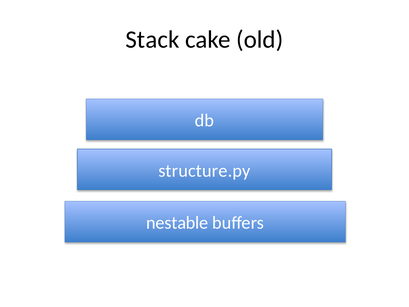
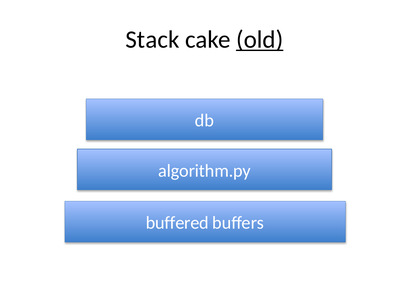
old underline: none -> present (260, 40)
structure.py: structure.py -> algorithm.py (205, 171)
nestable: nestable -> buffered (177, 223)
